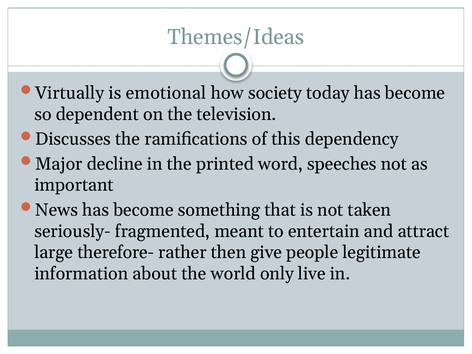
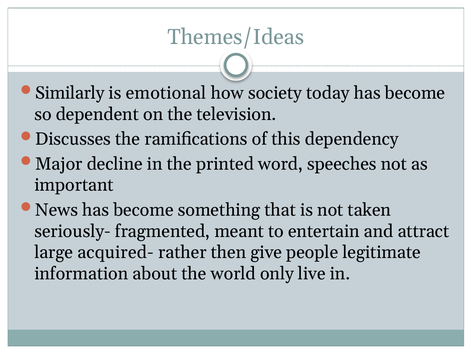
Virtually: Virtually -> Similarly (70, 93)
therefore-: therefore- -> acquired- (116, 252)
